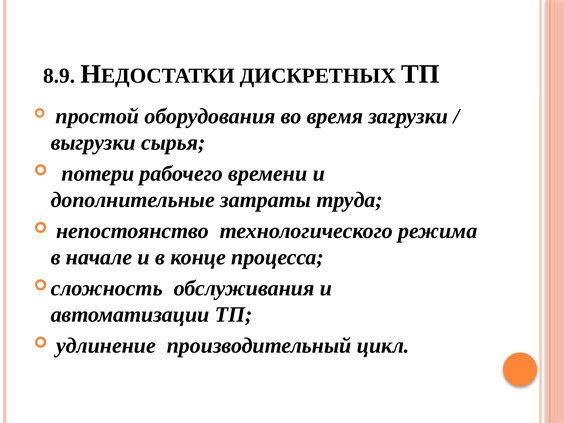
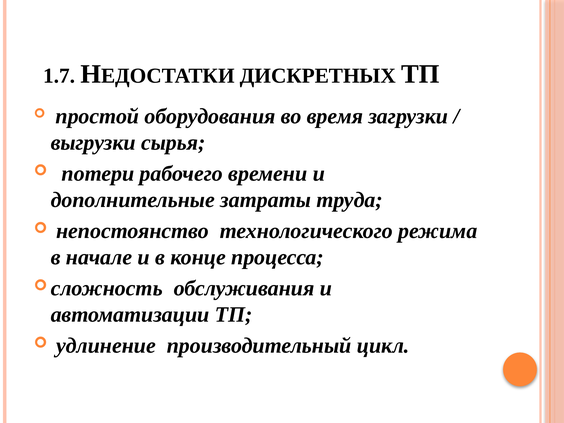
8.9: 8.9 -> 1.7 (59, 76)
